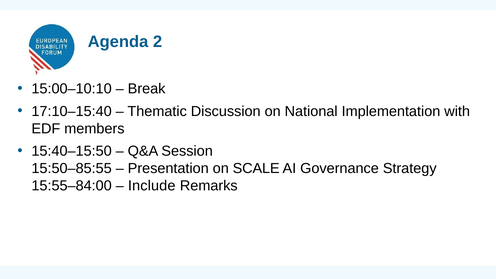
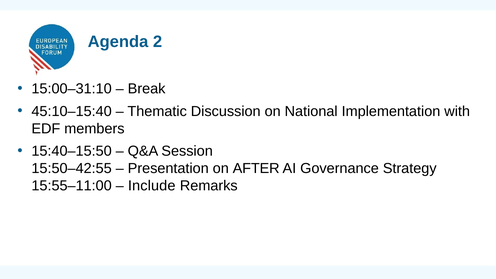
15:00–10:10: 15:00–10:10 -> 15:00–31:10 (72, 89)
17:10–15:40: 17:10–15:40 -> 45:10–15:40 (72, 111)
15:50–85:55: 15:50–85:55 -> 15:50–42:55 (72, 168)
SCALE: SCALE -> AFTER (256, 168)
15:55–84:00: 15:55–84:00 -> 15:55–11:00 (72, 186)
